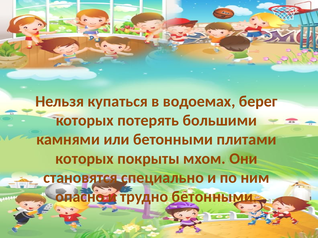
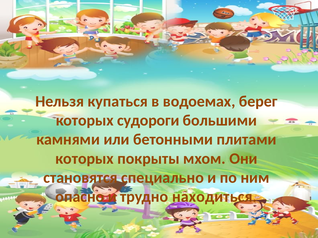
потерять: потерять -> судороги (148, 121)
трудно бетонными: бетонными -> находиться (214, 197)
